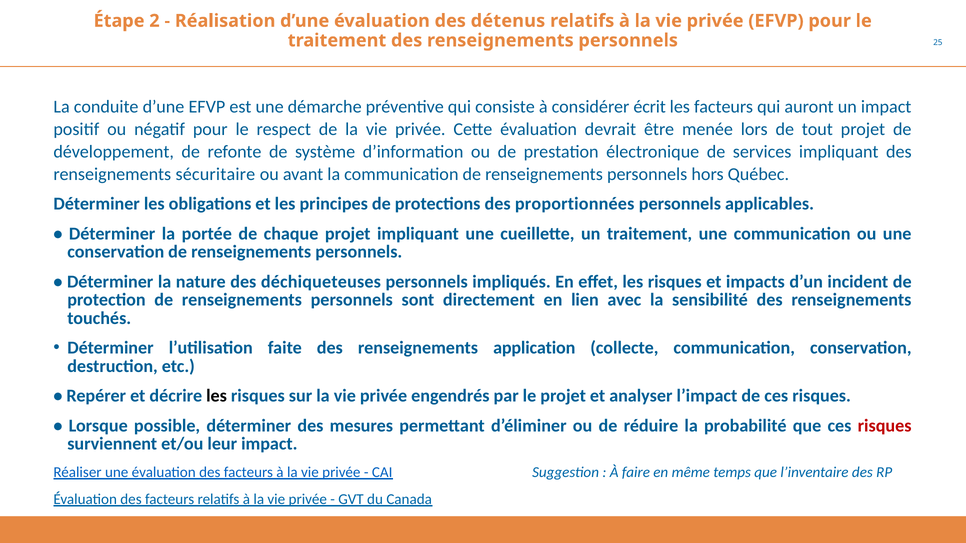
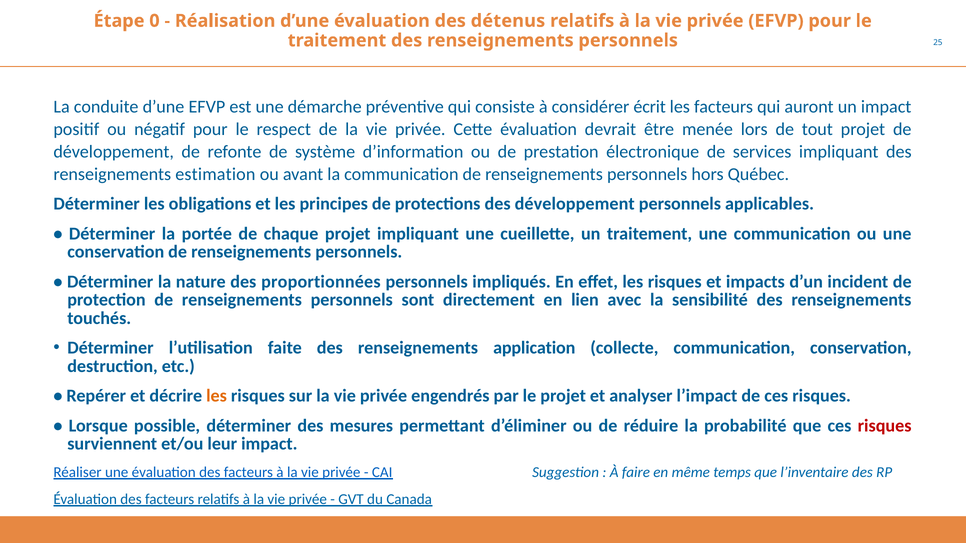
2: 2 -> 0 (154, 21)
sécuritaire: sécuritaire -> estimation (215, 174)
des proportionnées: proportionnées -> développement (575, 204)
déchiqueteuses: déchiqueteuses -> proportionnées (321, 282)
les colour: black -> orange (216, 396)
